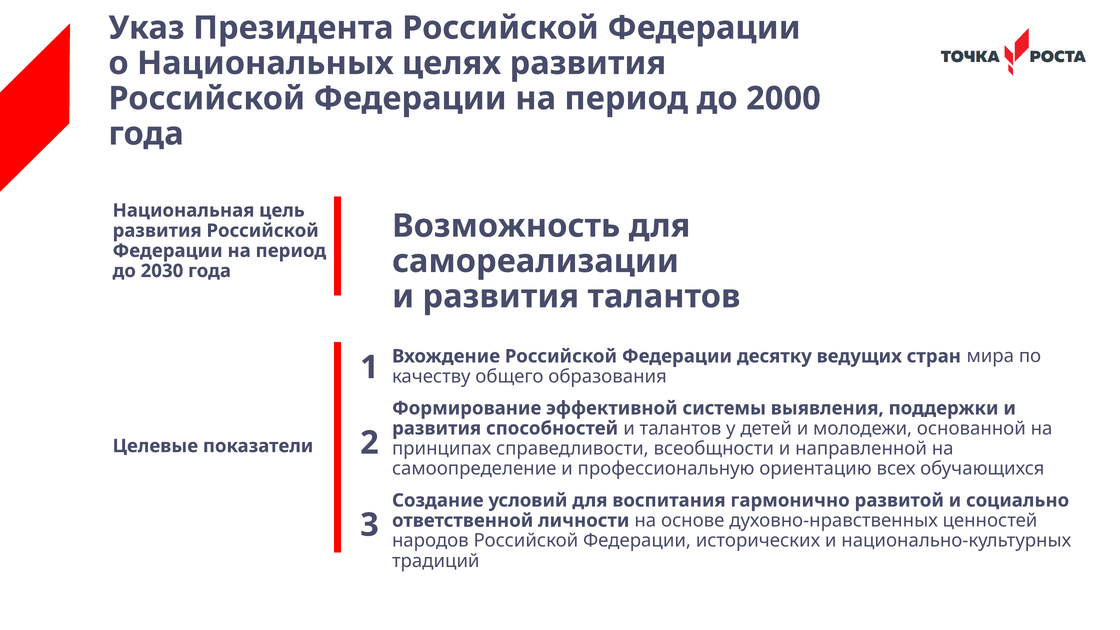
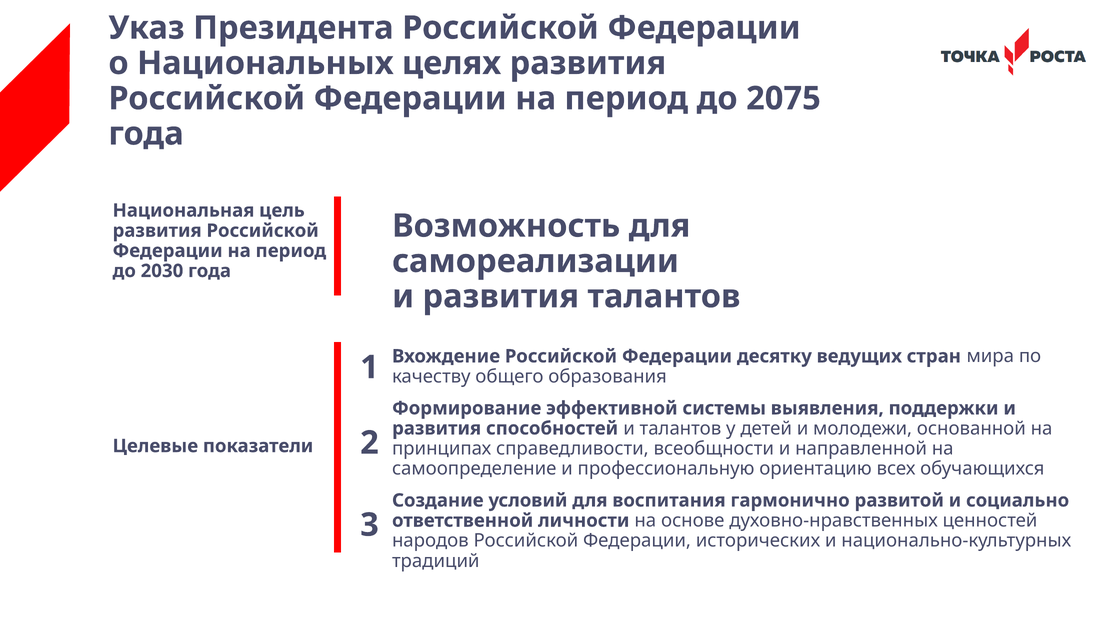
2000: 2000 -> 2075 (783, 99)
